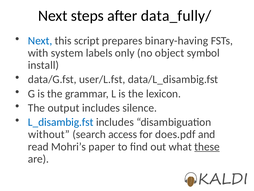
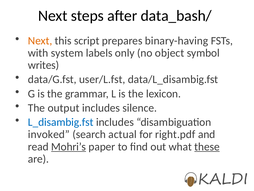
data_fully/: data_fully/ -> data_bash/ (176, 16)
Next colour: blue -> orange (40, 41)
install: install -> writes (43, 65)
without: without -> invoked (49, 134)
access: access -> actual (123, 134)
does.pdf: does.pdf -> right.pdf (175, 134)
Mohri’s underline: none -> present (69, 146)
